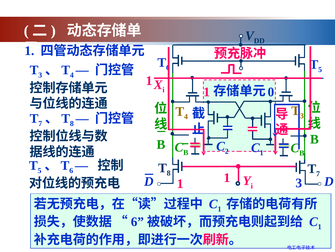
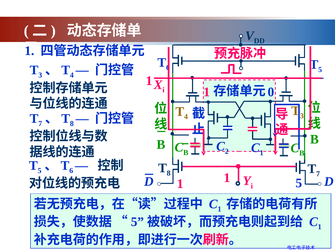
1 3: 3 -> 5 (299, 183)
6: 6 -> 5 (137, 221)
